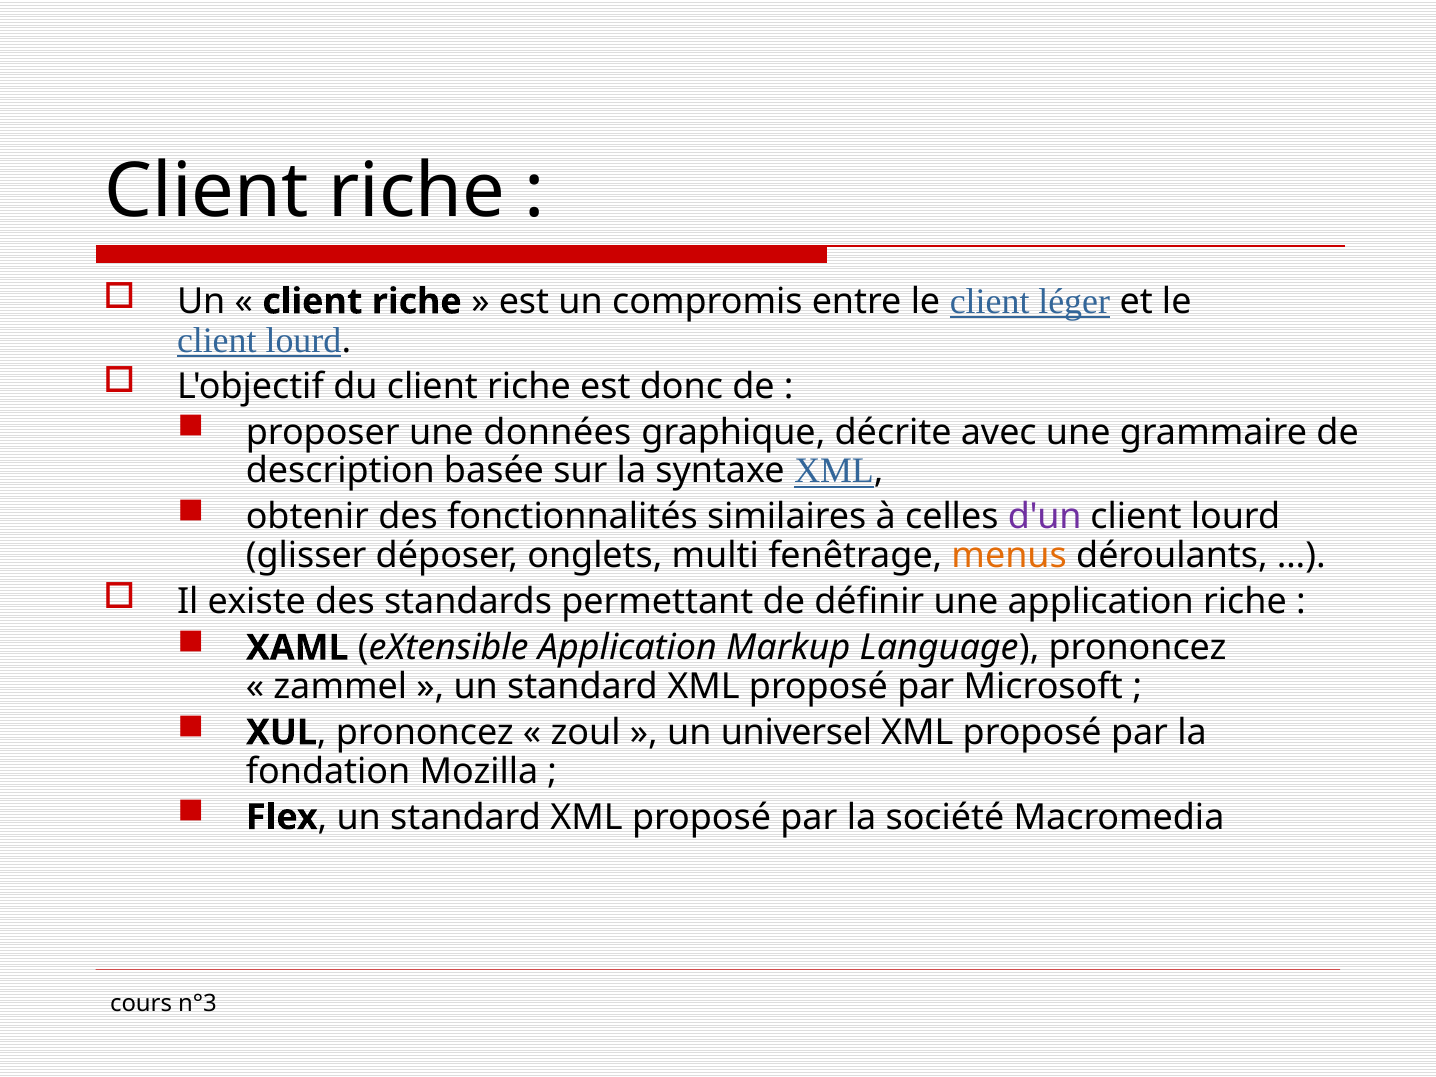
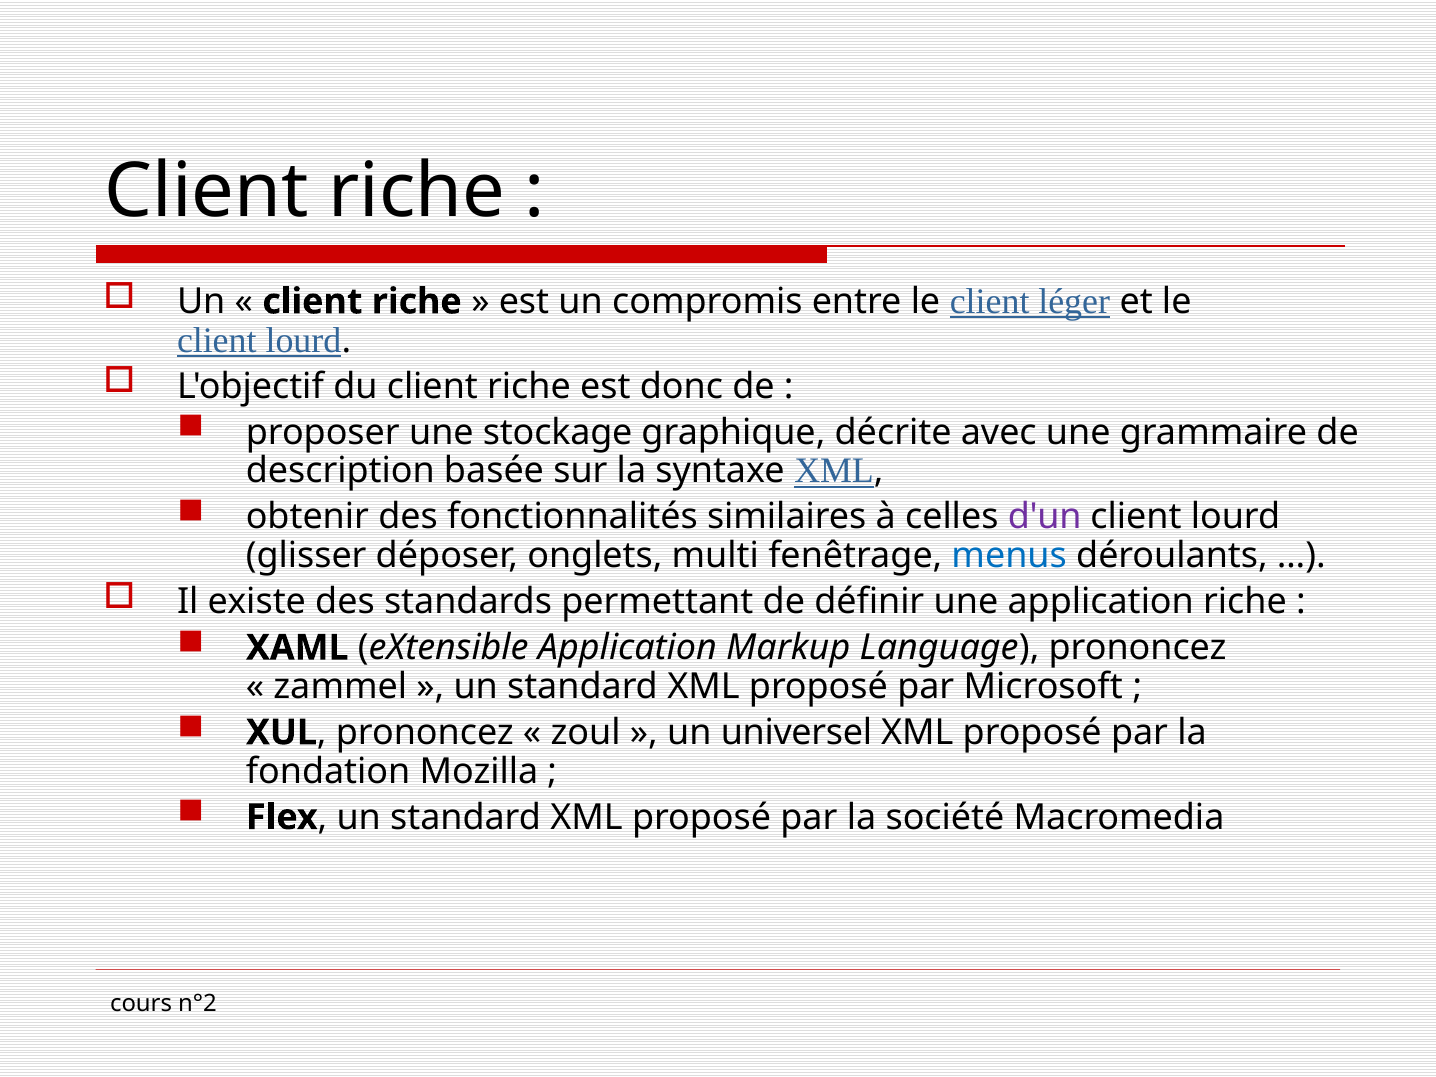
données: données -> stockage (558, 432)
menus colour: orange -> blue (1009, 556)
n°3: n°3 -> n°2 (198, 1004)
